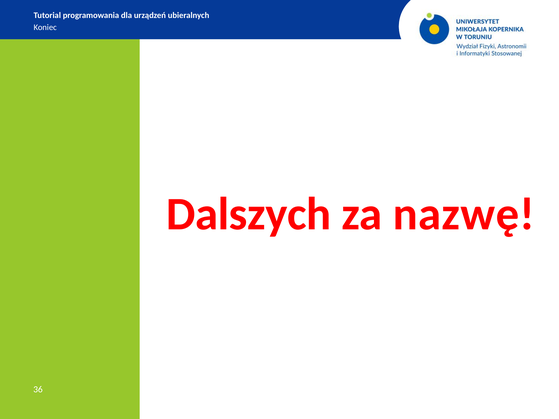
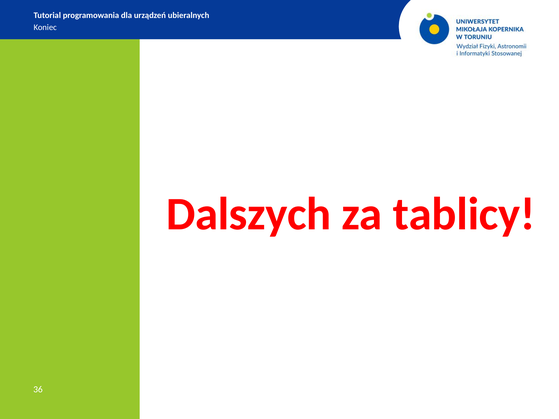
nazwę: nazwę -> tablicy (464, 214)
